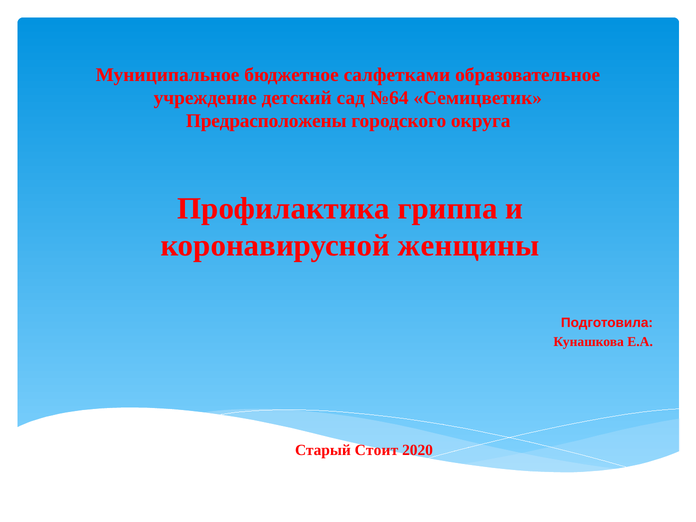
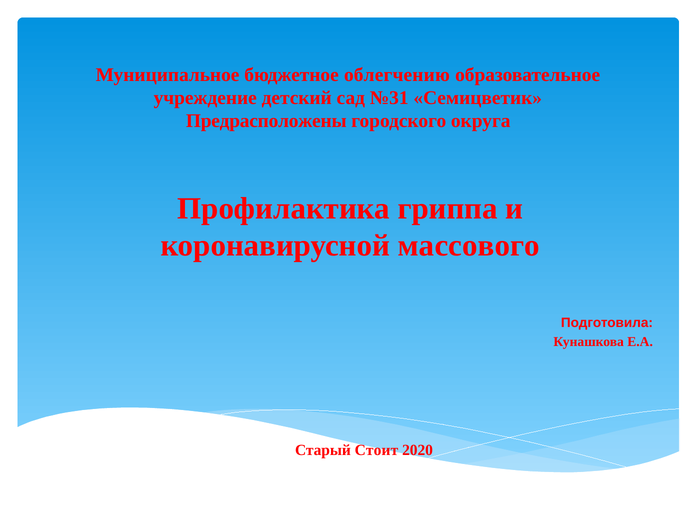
салфетками: салфетками -> облегчению (397, 75)
№64: №64 -> №31 (389, 98)
женщины: женщины -> массового (469, 246)
